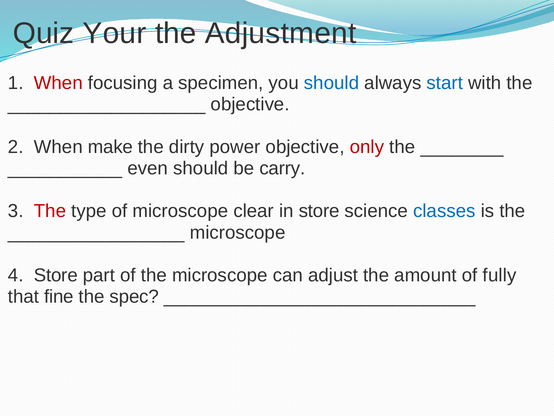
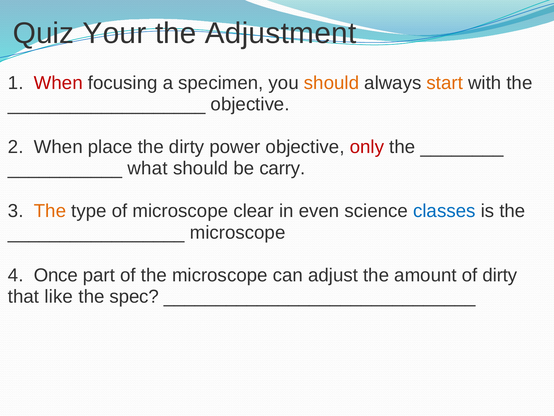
should colour: blue -> orange (332, 83)
start colour: blue -> orange (445, 83)
make: make -> place (110, 147)
even: even -> what (148, 168)
The colour: red -> orange (50, 211)
in store: store -> even (319, 211)
4 Store: Store -> Once (56, 275)
of fully: fully -> dirty (500, 275)
fine: fine -> like (59, 296)
